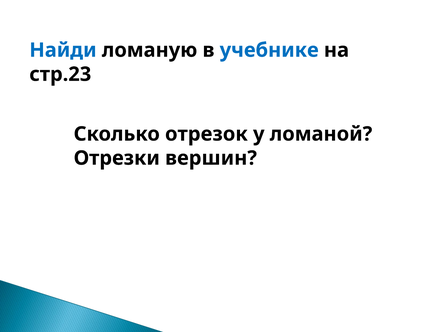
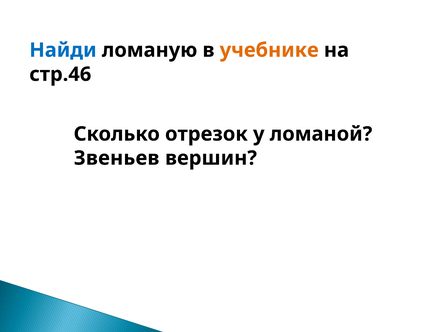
учебнике colour: blue -> orange (269, 50)
стр.23: стр.23 -> стр.46 (60, 74)
Отрезки: Отрезки -> Звеньев (117, 158)
